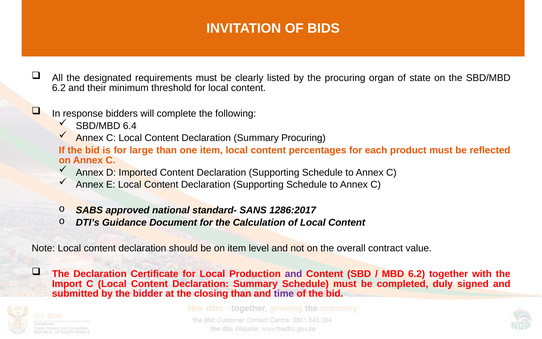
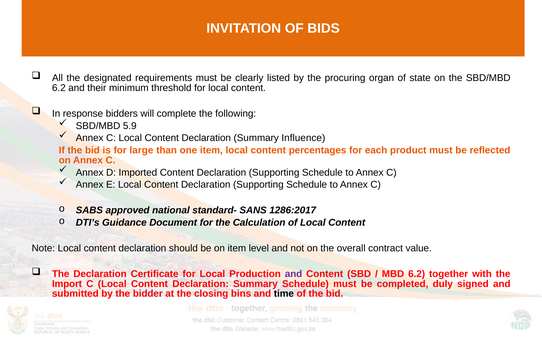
6.4: 6.4 -> 5.9 (130, 126)
Summary Procuring: Procuring -> Influence (303, 138)
closing than: than -> bins (241, 293)
time colour: purple -> black (284, 293)
